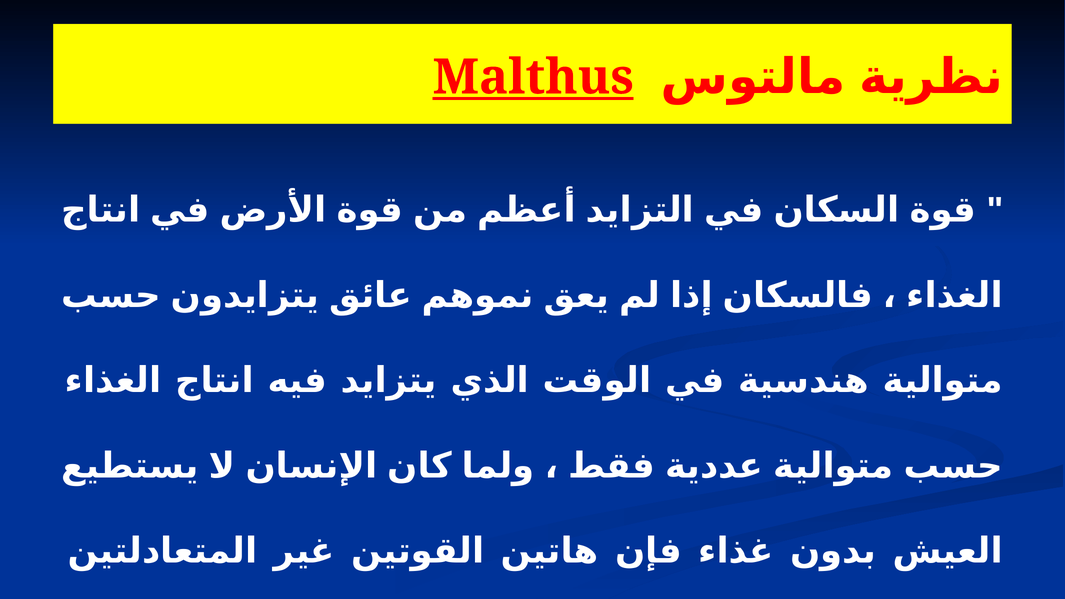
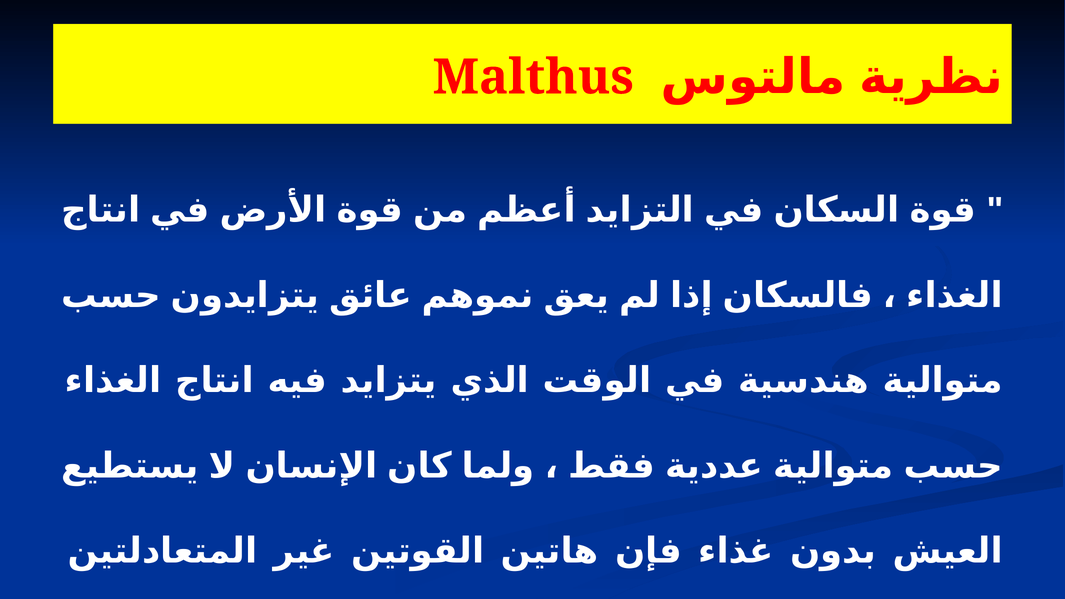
Malthus underline: present -> none (533, 77)
